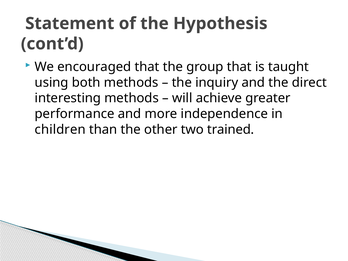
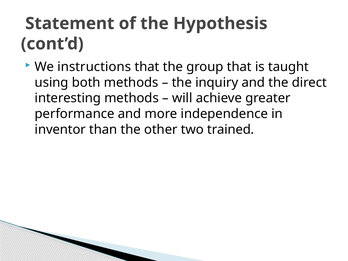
encouraged: encouraged -> instructions (94, 67)
children: children -> inventor (60, 130)
